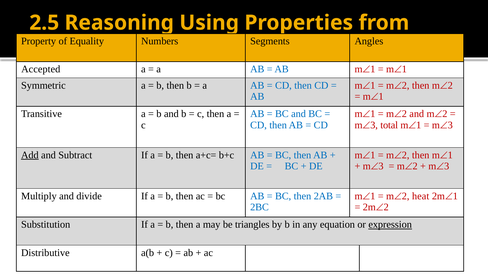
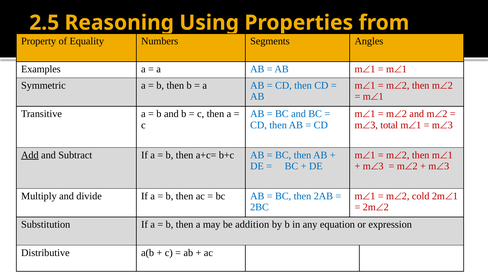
Accepted: Accepted -> Examples (41, 69)
heat: heat -> cold (421, 196)
triangles: triangles -> addition (252, 224)
expression underline: present -> none (390, 224)
